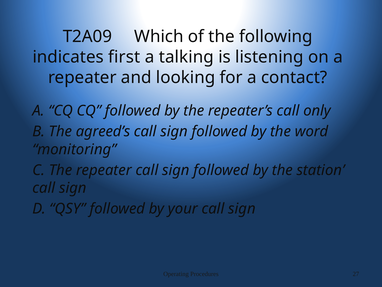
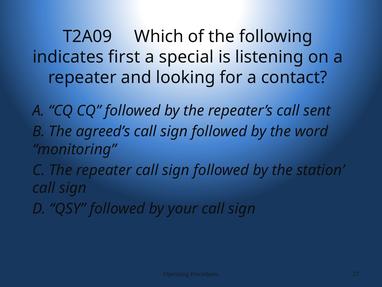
talking: talking -> special (186, 57)
only: only -> sent (317, 111)
